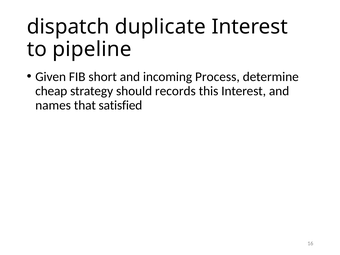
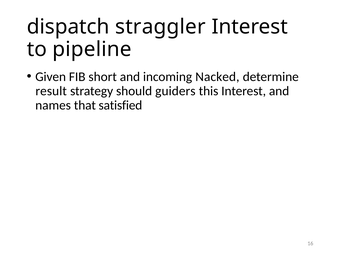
duplicate: duplicate -> straggler (160, 27)
Process: Process -> Nacked (217, 77)
cheap: cheap -> result (51, 91)
records: records -> guiders (175, 91)
